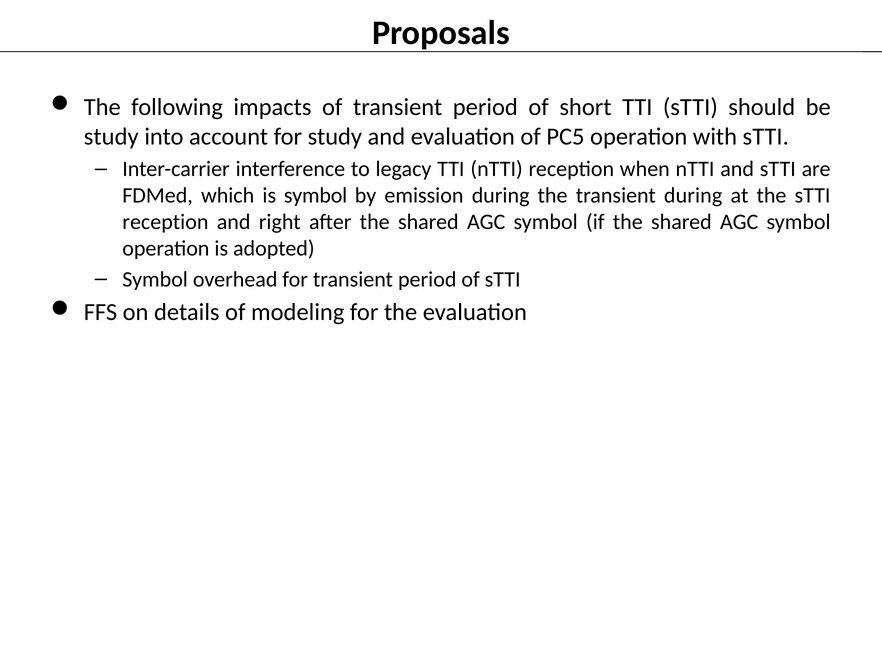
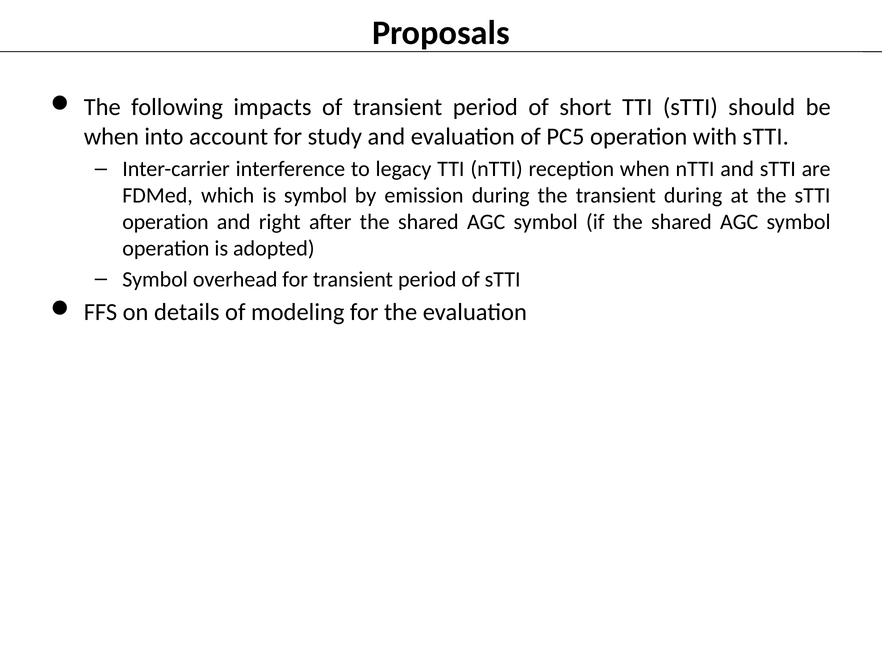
study: study -> when (111, 137)
reception: reception -> operation (166, 222)
